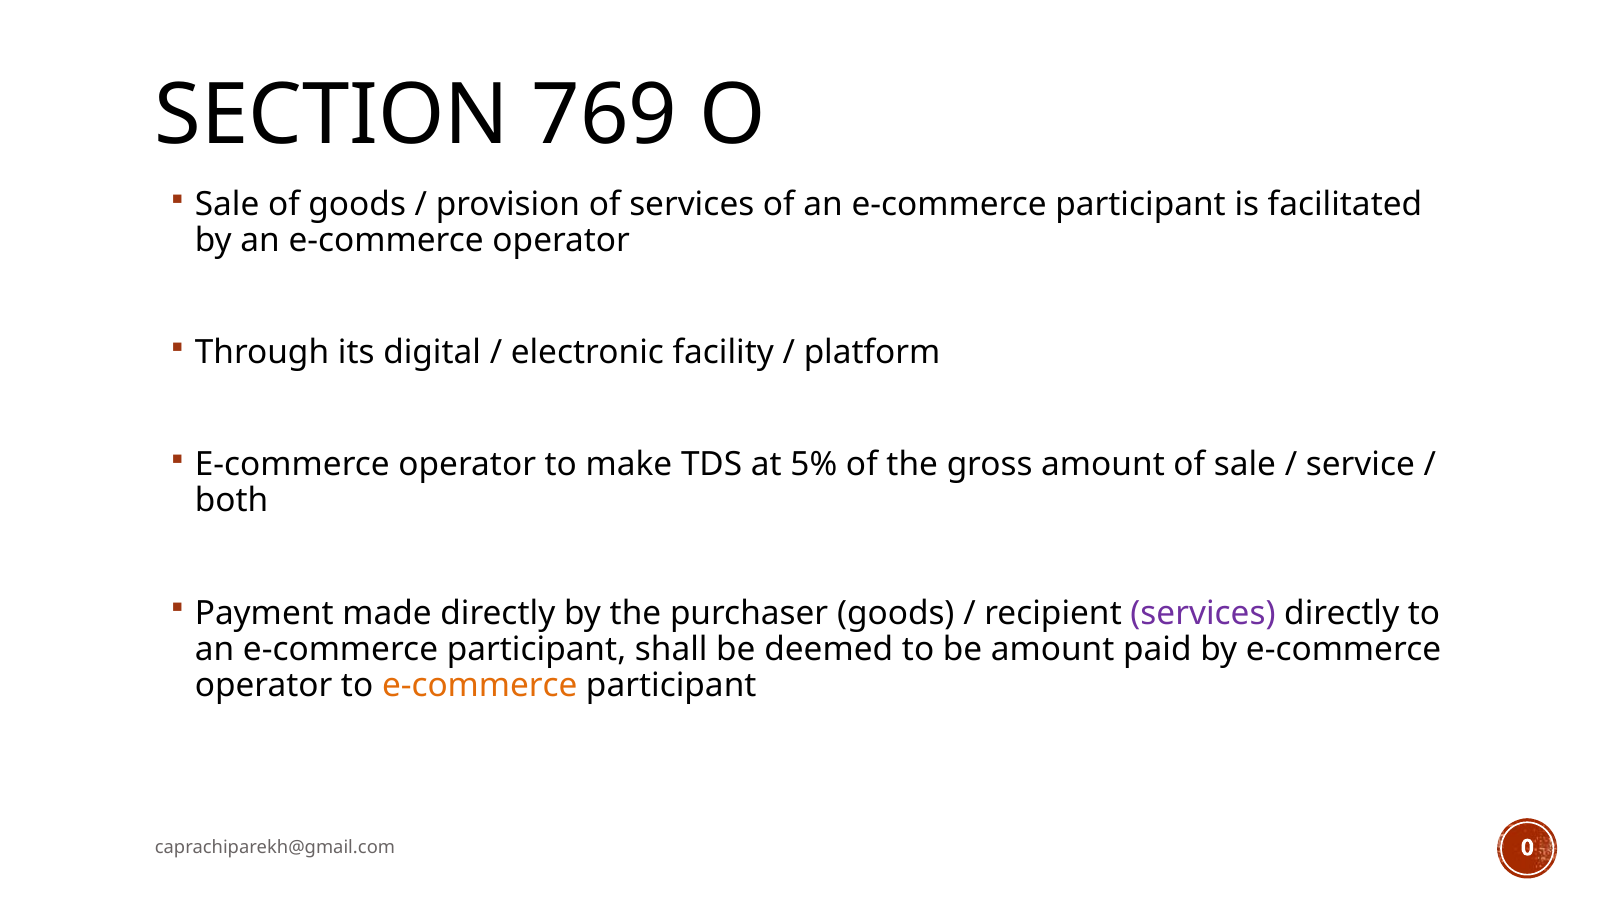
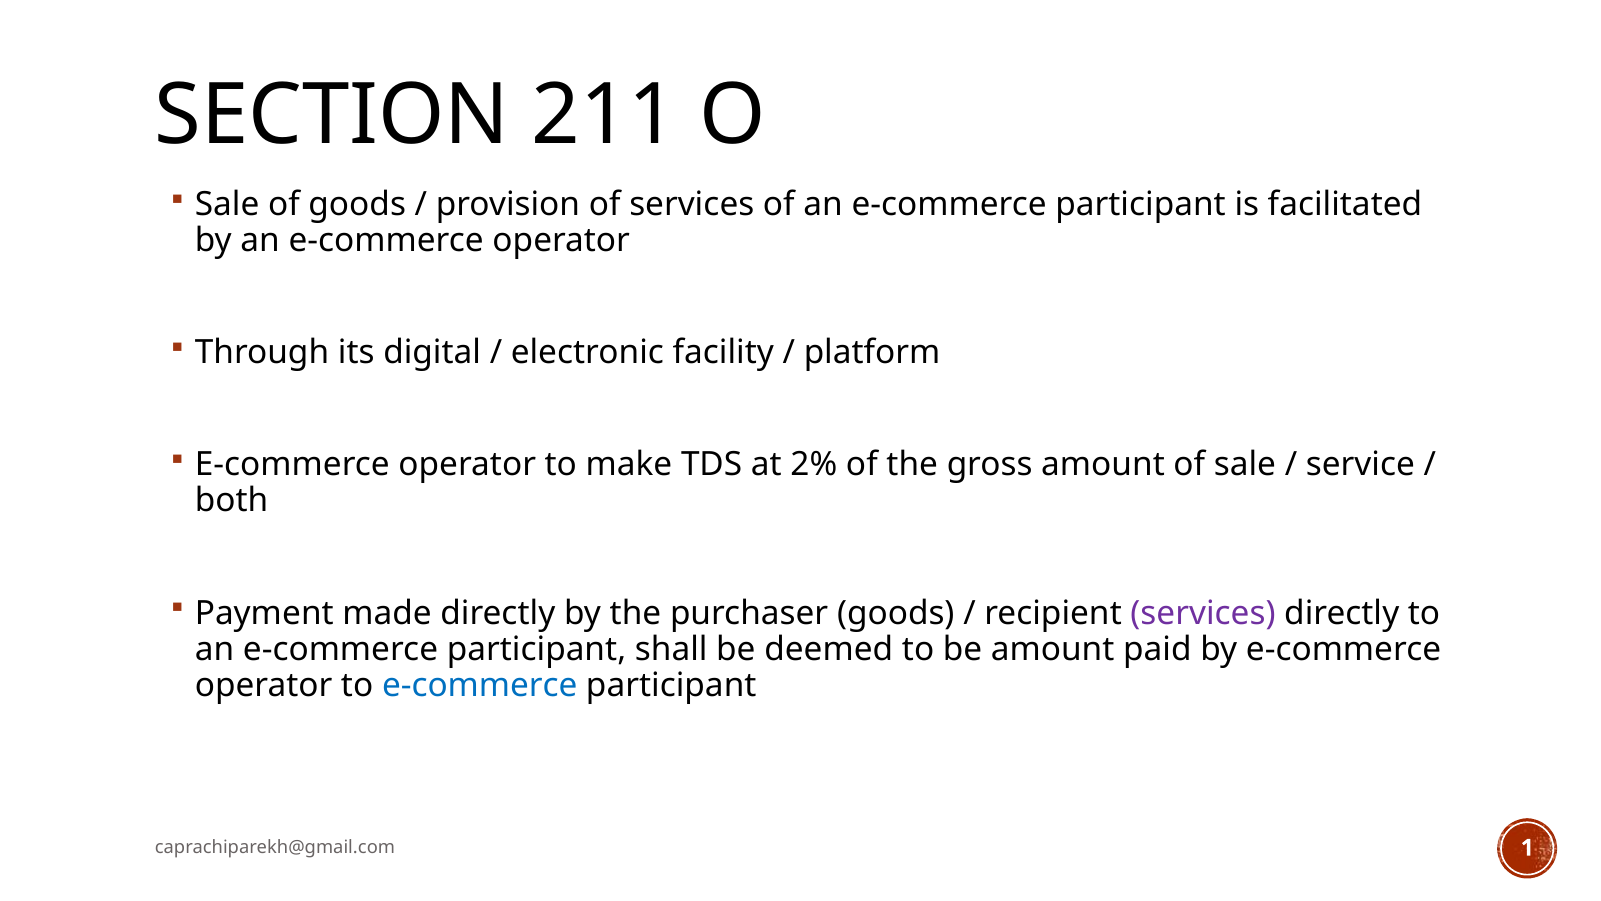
769: 769 -> 211 (605, 115)
5%: 5% -> 2% (814, 465)
e-commerce colour: orange -> blue (480, 685)
0: 0 -> 1 (1527, 847)
